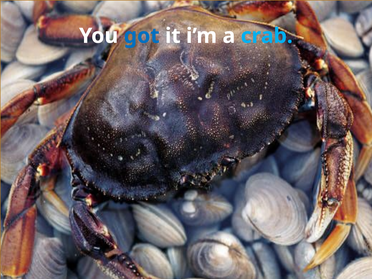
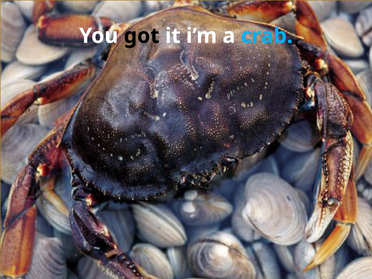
got colour: blue -> black (142, 36)
